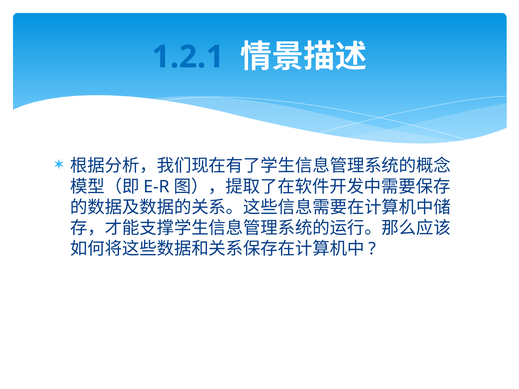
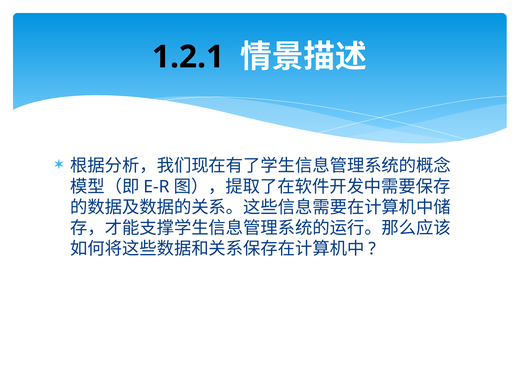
1.2.1 colour: blue -> black (188, 57)
